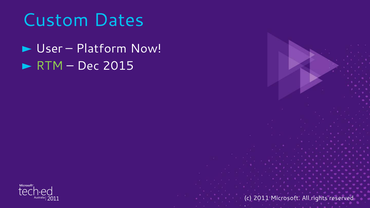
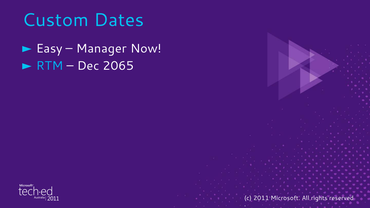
User: User -> Easy (49, 49)
Platform: Platform -> Manager (101, 49)
RTM colour: light green -> light blue (50, 66)
2015: 2015 -> 2065 (118, 66)
